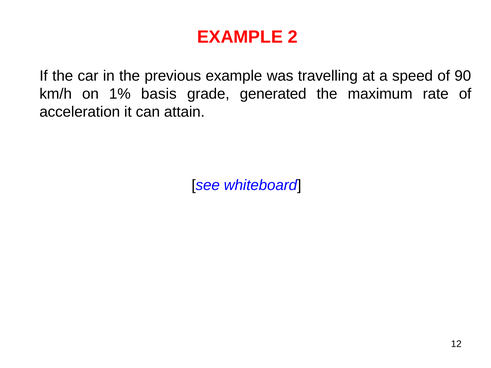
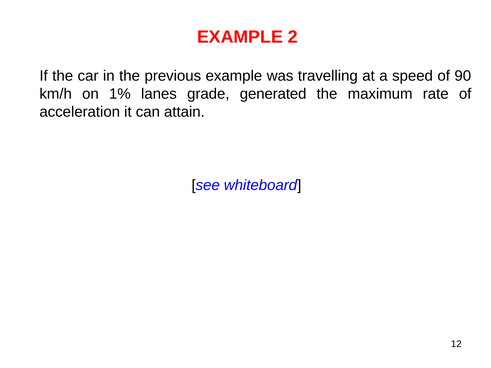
basis: basis -> lanes (159, 94)
